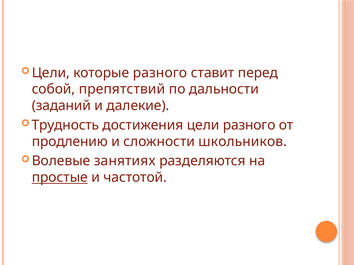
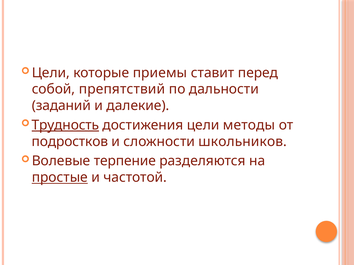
которые разного: разного -> приемы (160, 73)
Трудность underline: none -> present (65, 125)
цели разного: разного -> методы (249, 125)
продлению: продлению -> подростков (70, 142)
занятиях: занятиях -> терпение (125, 161)
